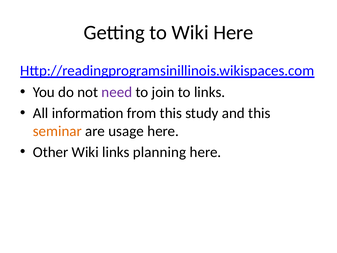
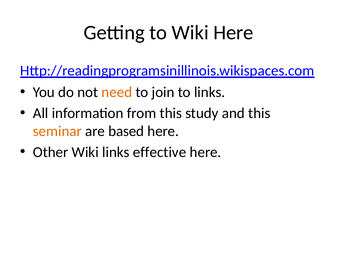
need colour: purple -> orange (117, 92)
usage: usage -> based (126, 131)
planning: planning -> effective (160, 152)
